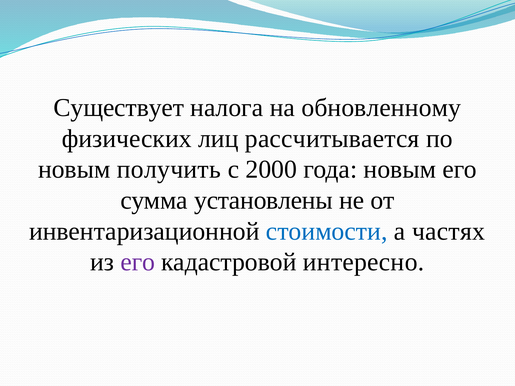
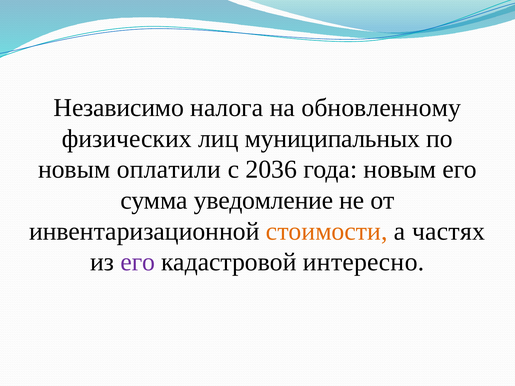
Существует: Существует -> Независимо (119, 108)
рассчитывается: рассчитывается -> муниципальных (332, 139)
получить: получить -> оплатили (169, 170)
2000: 2000 -> 2036 (271, 170)
установлены: установлены -> уведомление (263, 200)
стоимости colour: blue -> orange (327, 231)
